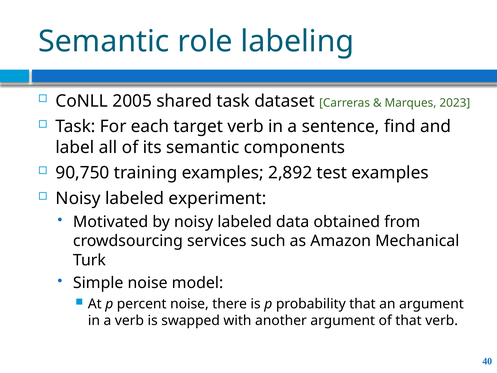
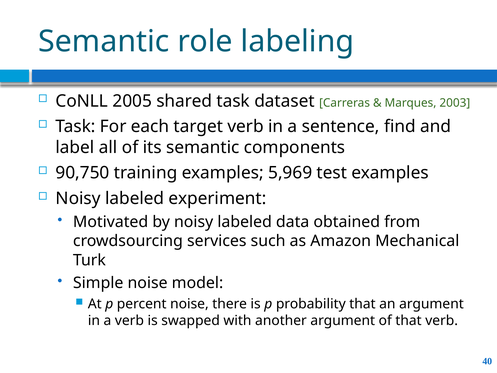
2023: 2023 -> 2003 (455, 103)
2,892: 2,892 -> 5,969 (290, 173)
